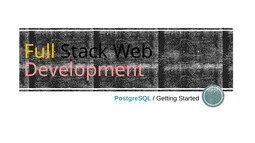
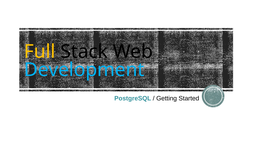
Development colour: pink -> light blue (84, 70)
